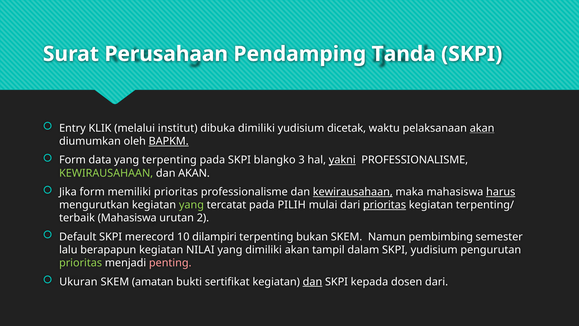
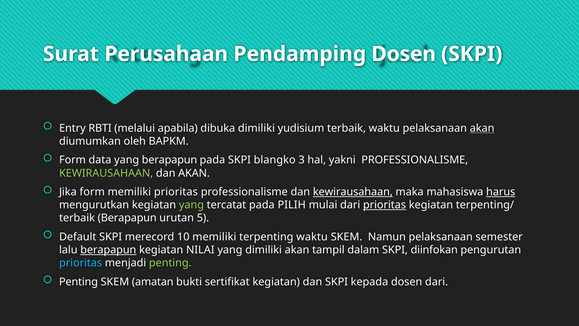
Pendamping Tanda: Tanda -> Dosen (404, 54)
KLIK: KLIK -> RBTI (100, 128)
institut: institut -> apabila (178, 128)
yudisium dicetak: dicetak -> terbaik (347, 128)
BAPKM underline: present -> none (169, 141)
yang terpenting: terpenting -> berapapun (169, 160)
yakni underline: present -> none (342, 160)
terbaik Mahasiswa: Mahasiswa -> Berapapun (127, 218)
2: 2 -> 5 (203, 218)
10 dilampiri: dilampiri -> memiliki (214, 237)
terpenting bukan: bukan -> waktu (312, 237)
Namun pembimbing: pembimbing -> pelaksanaan (441, 237)
berapapun underline: none -> present (108, 250)
SKPI yudisium: yudisium -> diinfokan (434, 250)
prioritas colour: light green -> light blue (81, 263)
penting colour: pink -> light green (170, 263)
Ukuran: Ukuran -> Penting (79, 281)
dan underline: present -> none (312, 281)
